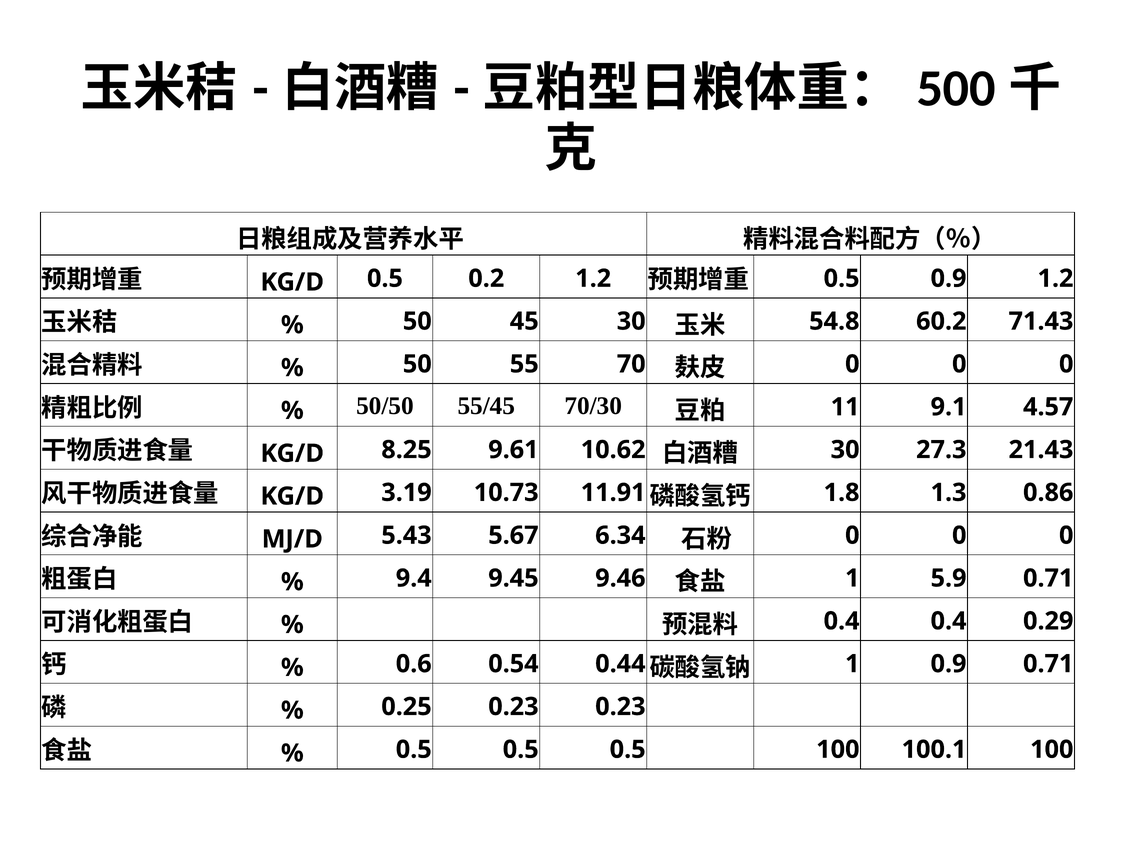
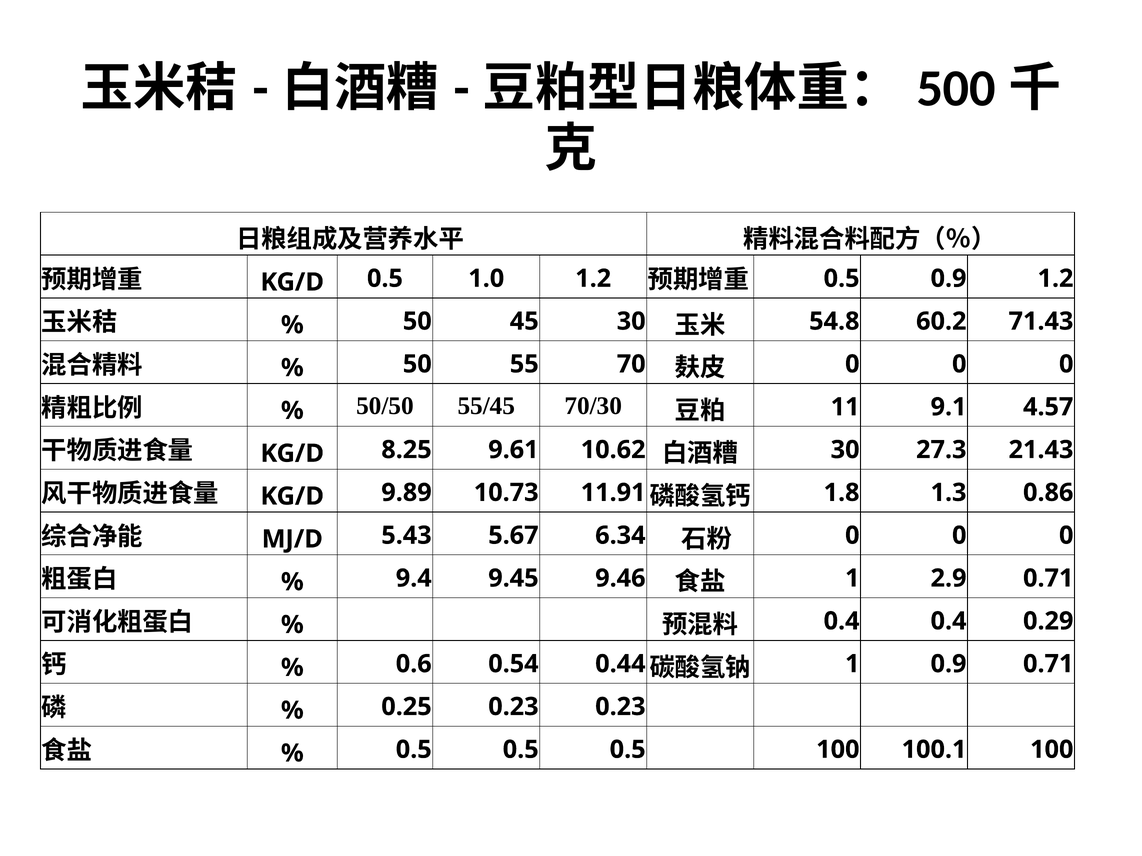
0.2: 0.2 -> 1.0 (486, 279)
3.19: 3.19 -> 9.89 (406, 493)
5.9: 5.9 -> 2.9 (949, 579)
